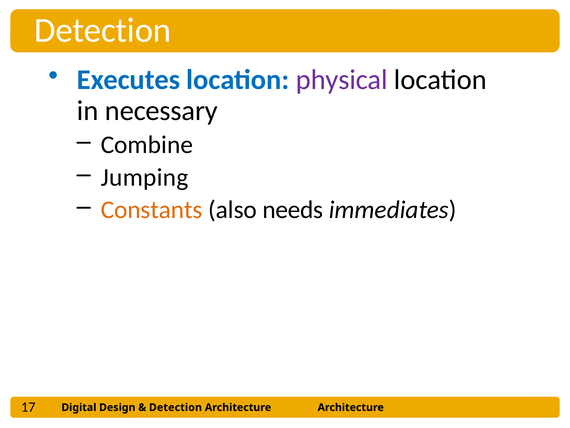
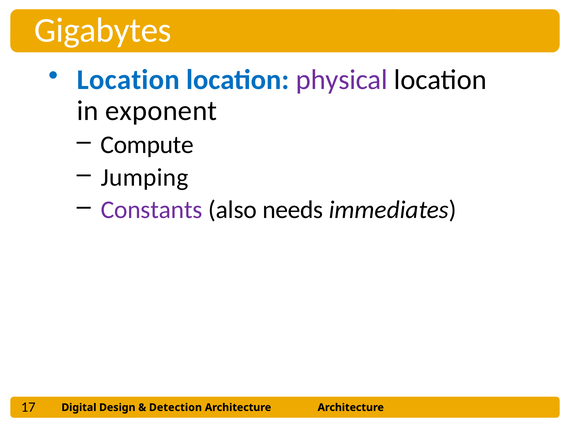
Detection: Detection -> Gigabytes (103, 30)
Executes: Executes -> Location (128, 80)
necessary: necessary -> exponent (161, 111)
Combine: Combine -> Compute (147, 145)
Constants colour: orange -> purple (152, 210)
